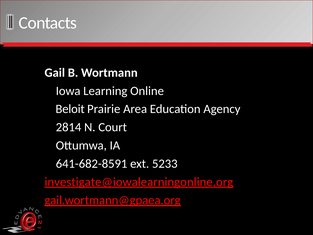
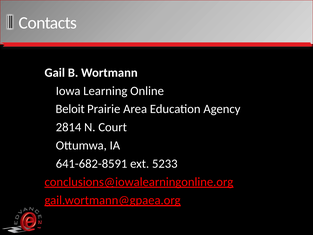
investigate@iowalearningonline.org: investigate@iowalearningonline.org -> conclusions@iowalearningonline.org (139, 182)
